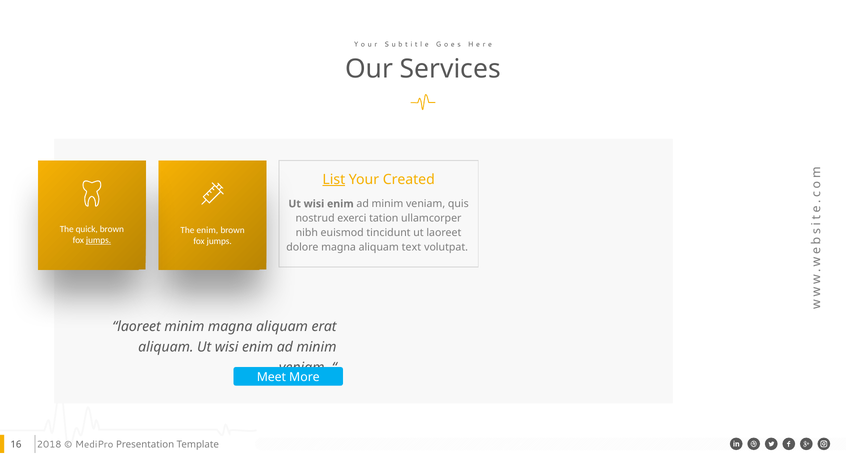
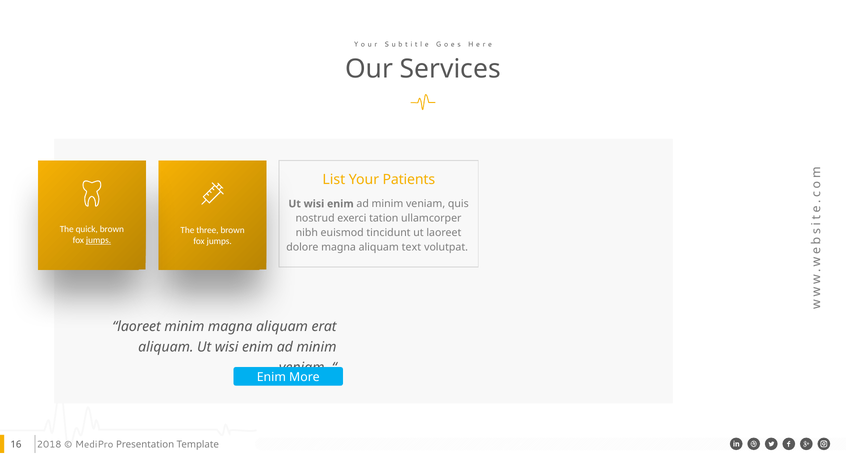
List underline: present -> none (334, 179)
Created: Created -> Patients (409, 179)
enim: enim -> three (207, 230)
Meet: Meet -> Enim (271, 377)
